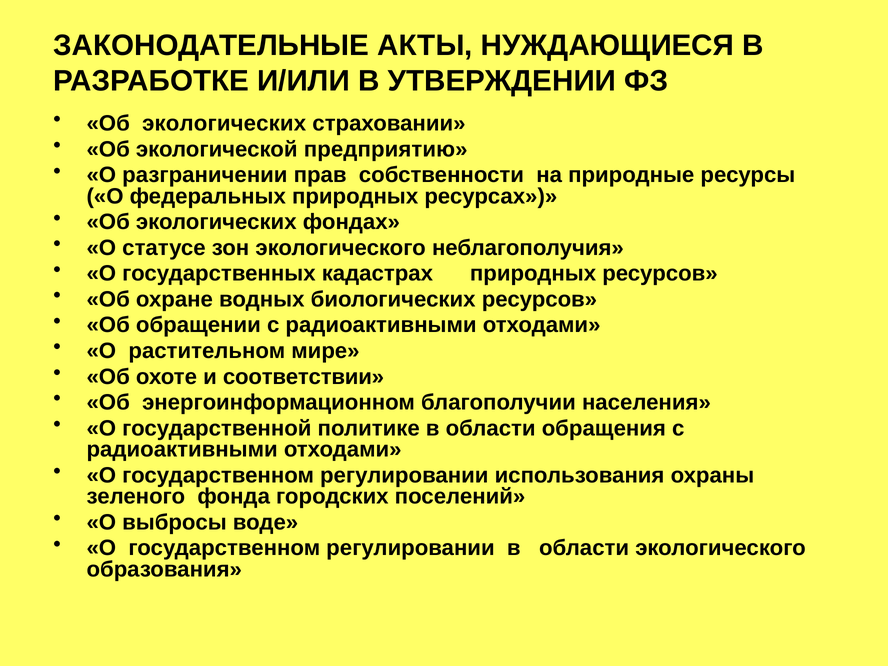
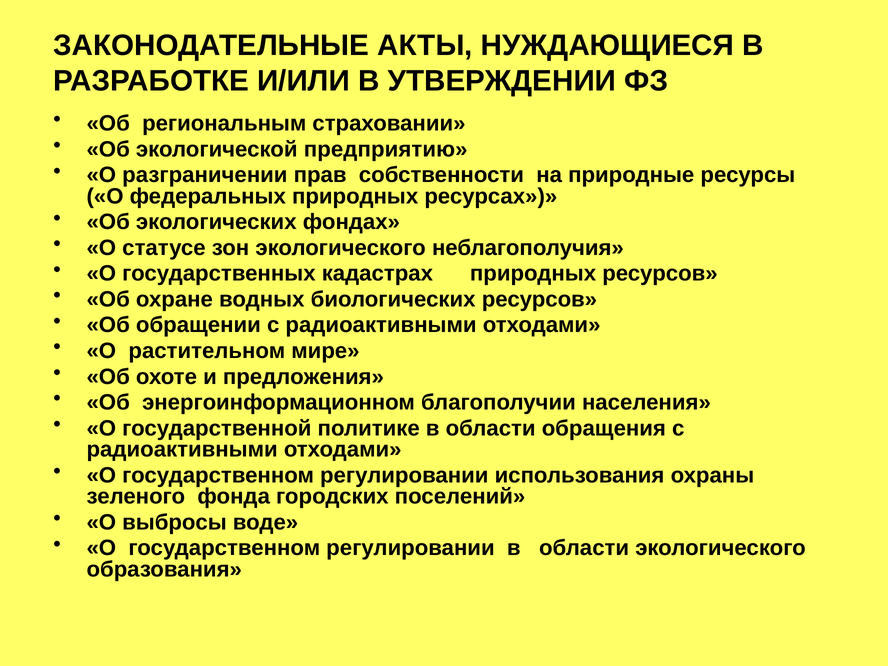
экологических: экологических -> региональным (224, 123)
соответствии: соответствии -> предложения (303, 377)
